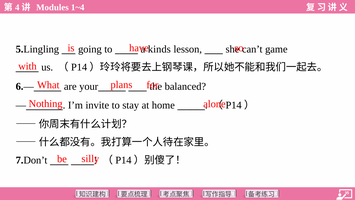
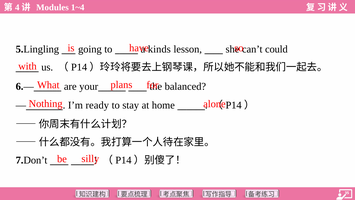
game: game -> could (276, 49)
invite: invite -> ready (97, 105)
